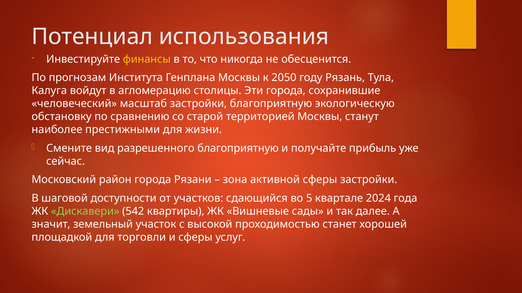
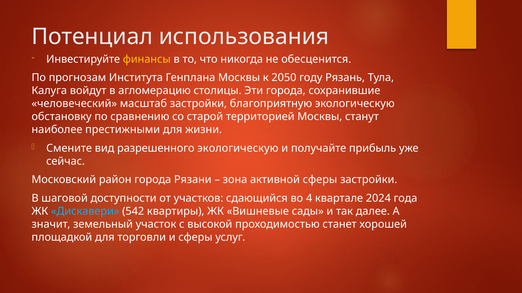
разрешенного благоприятную: благоприятную -> экологическую (238, 149)
5: 5 -> 4 (309, 199)
Дискавери colour: light green -> light blue (85, 212)
